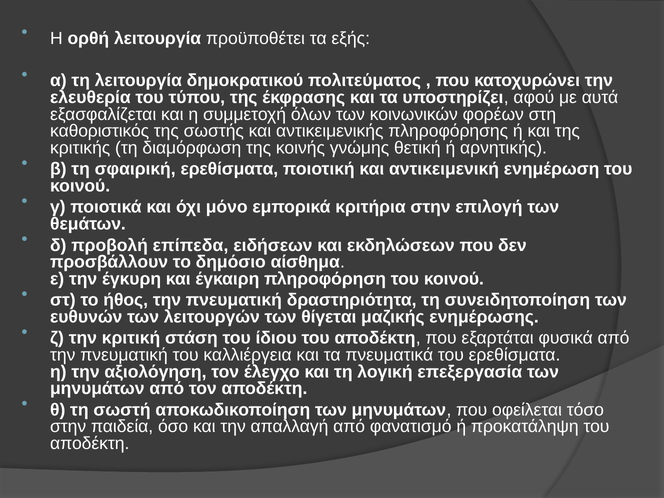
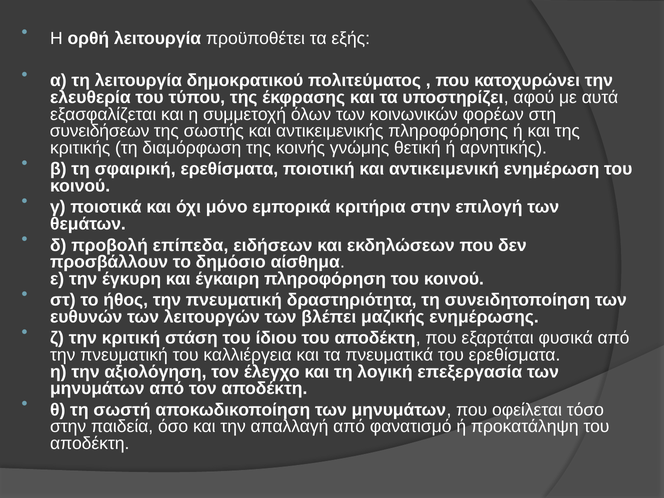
καθοριστικός: καθοριστικός -> συνειδήσεων (100, 131)
θίγεται: θίγεται -> βλέπει (329, 317)
